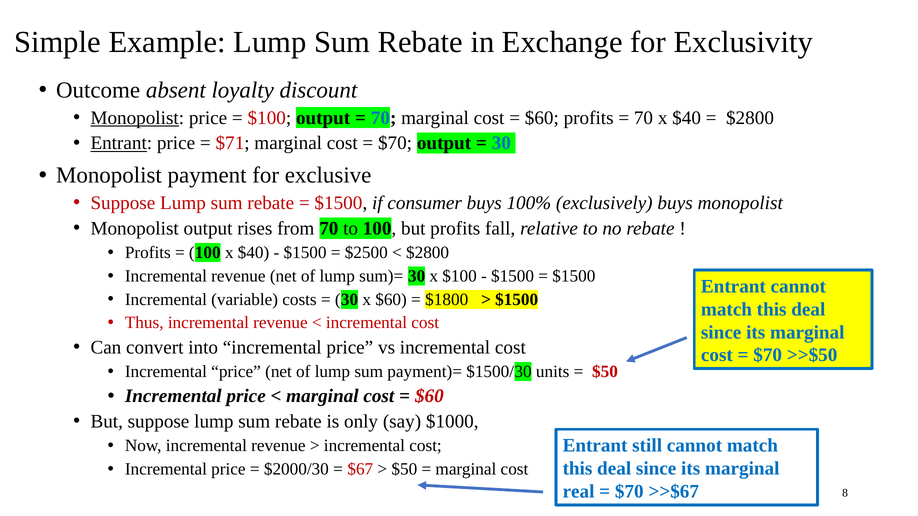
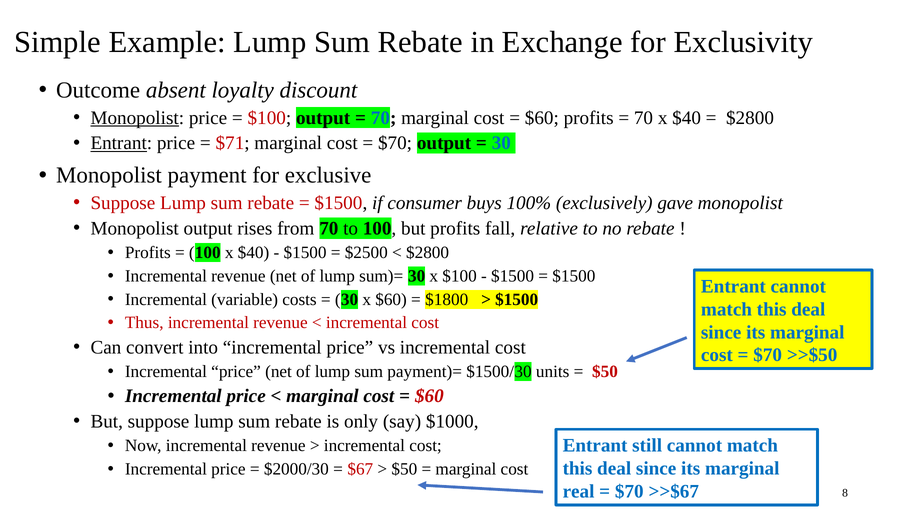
exclusively buys: buys -> gave (675, 203)
